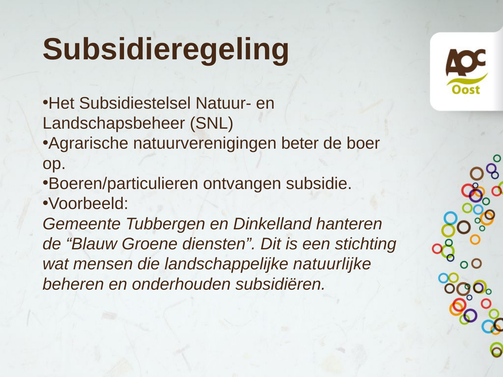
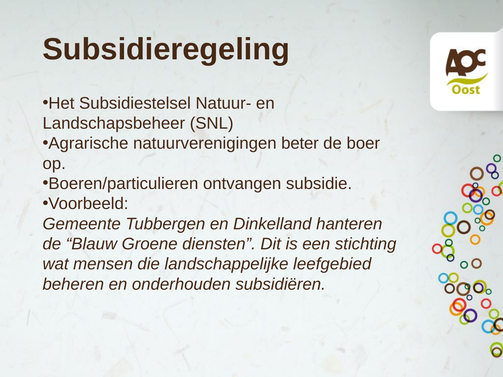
natuurlijke: natuurlijke -> leefgebied (332, 264)
